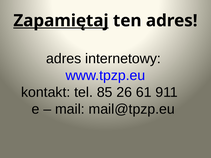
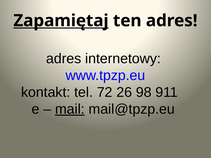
85: 85 -> 72 (105, 92)
61: 61 -> 98 (144, 92)
mail underline: none -> present (70, 109)
